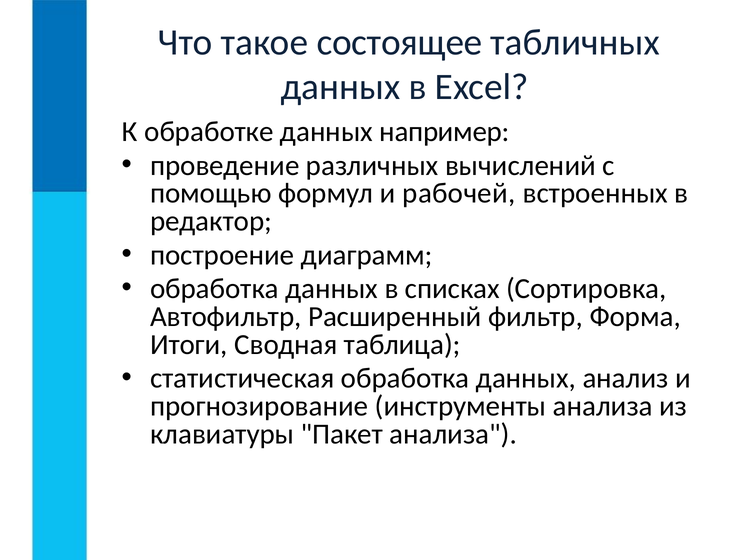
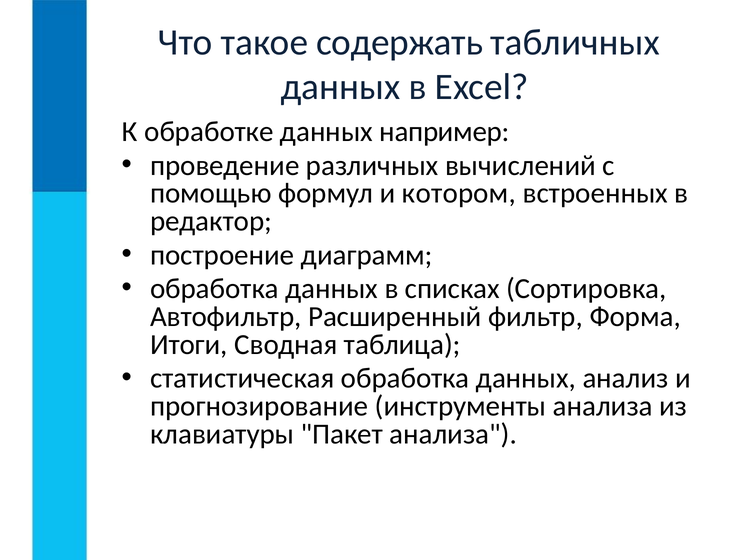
состоящее: состоящее -> содержать (400, 42)
рабочей: рабочей -> котором (459, 193)
